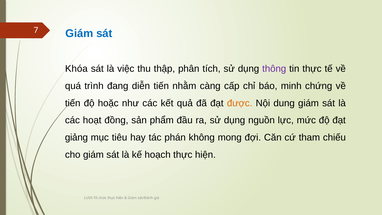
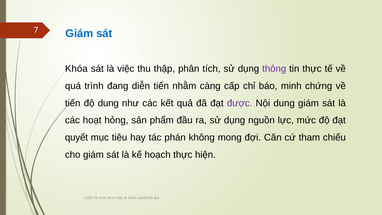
độ hoặc: hoặc -> dung (108, 103)
được colour: orange -> purple (240, 103)
đồng: đồng -> hỏng (116, 120)
giảng: giảng -> quyết (76, 137)
